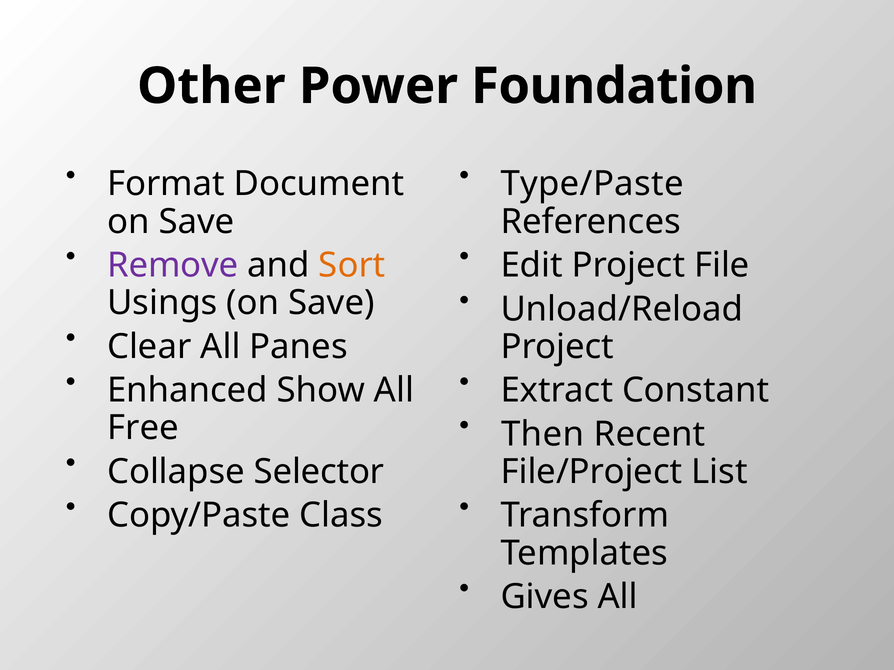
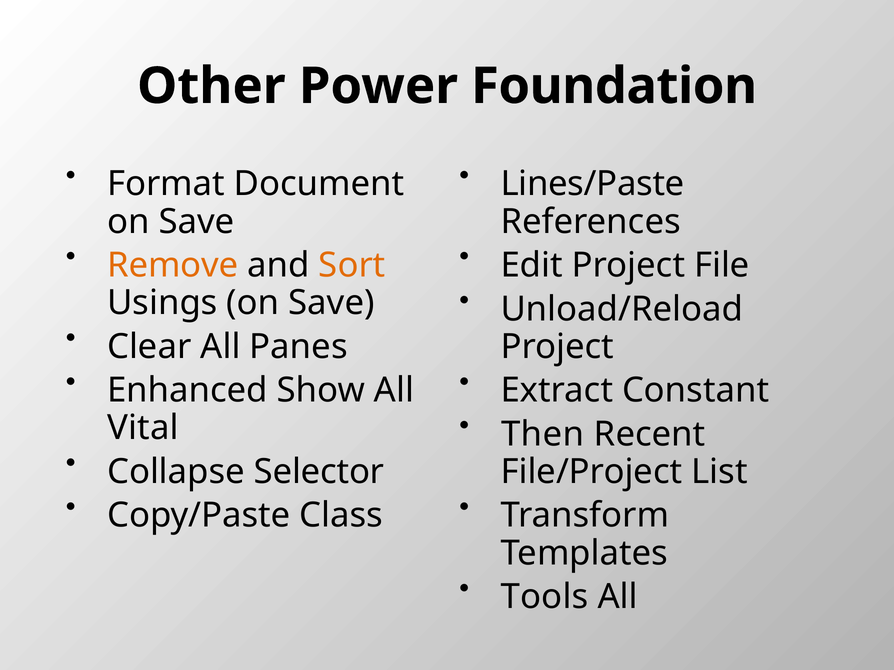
Type/Paste: Type/Paste -> Lines/Paste (592, 184)
Remove colour: purple -> orange (173, 266)
Free: Free -> Vital (143, 428)
Gives: Gives -> Tools (545, 597)
